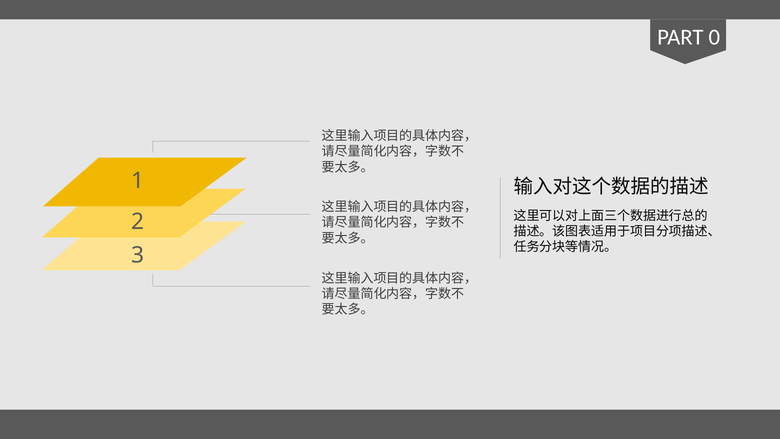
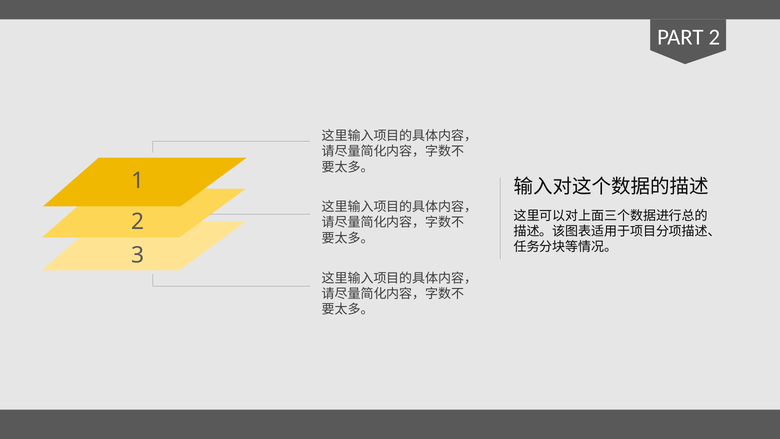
PART 0: 0 -> 2 (714, 37)
